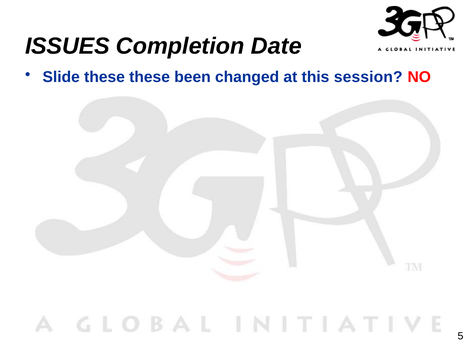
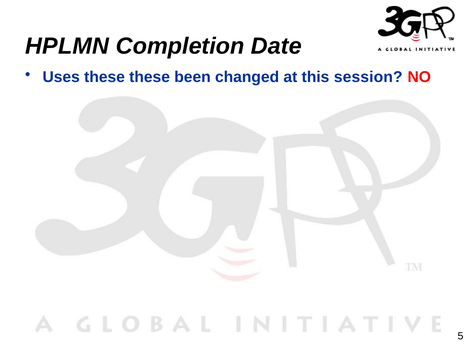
ISSUES: ISSUES -> HPLMN (67, 46)
Slide: Slide -> Uses (61, 77)
